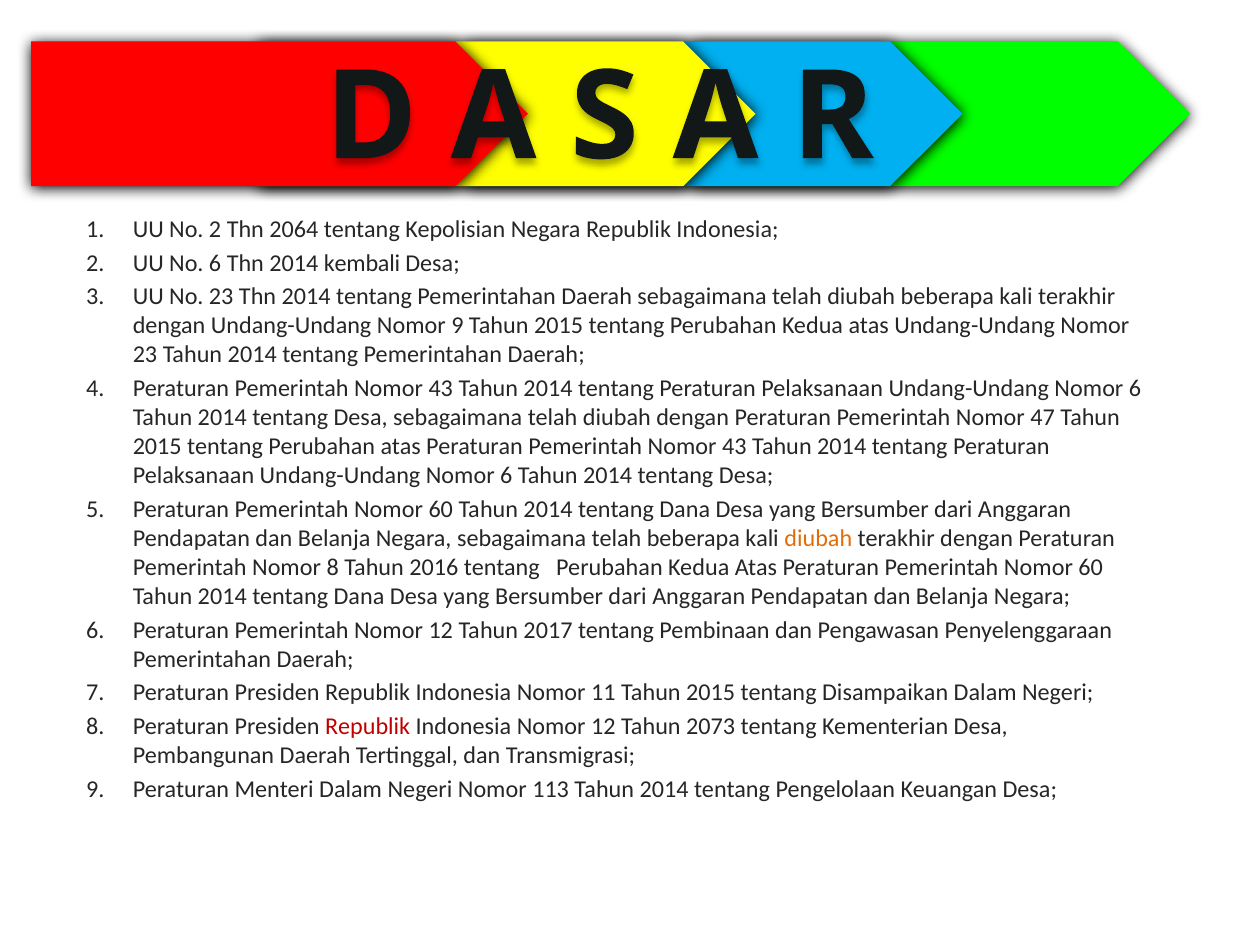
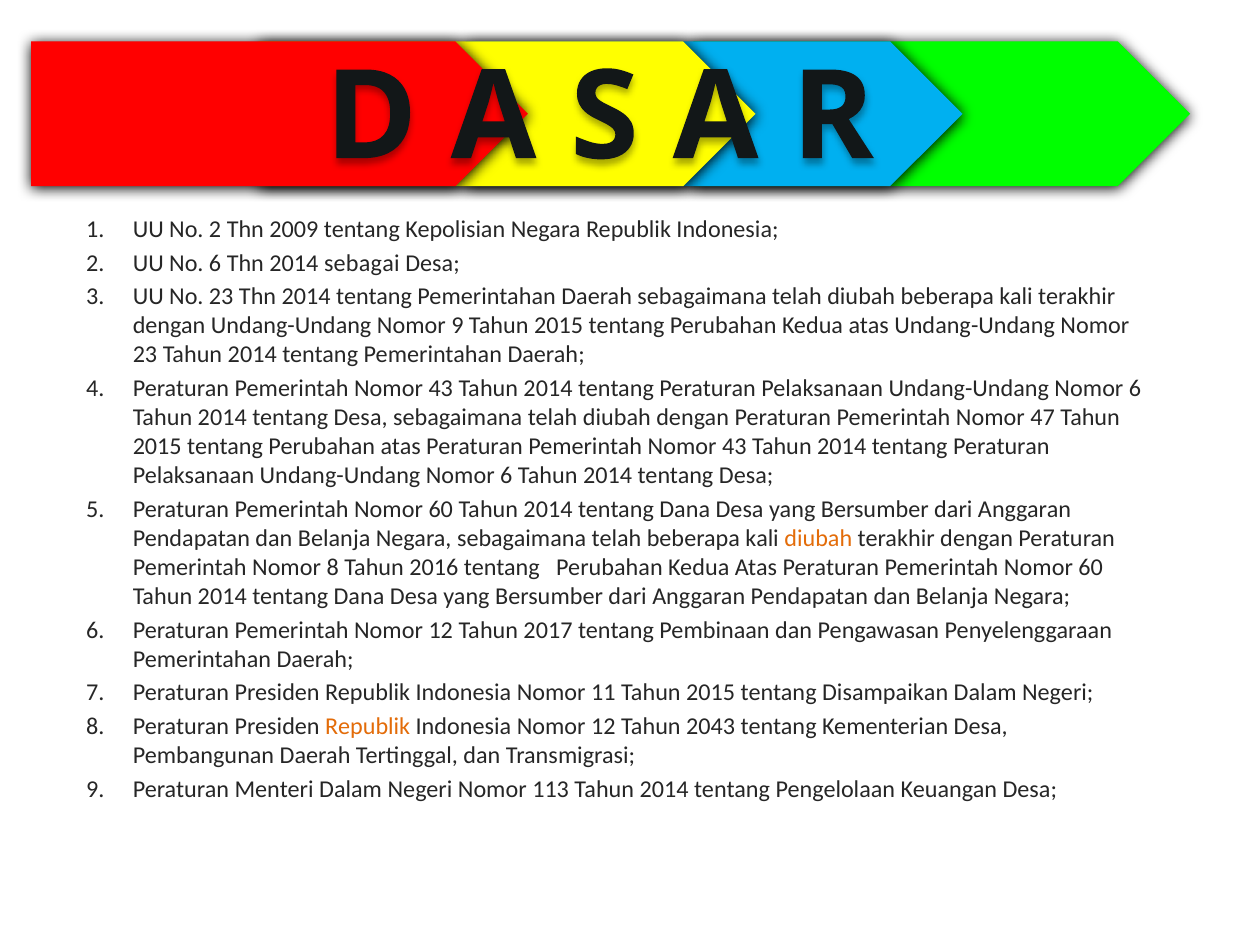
2064: 2064 -> 2009 (294, 229)
kembali: kembali -> sebagai (362, 263)
Republik colour: red -> orange (368, 727)
2073: 2073 -> 2043 (711, 727)
